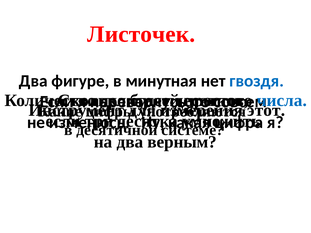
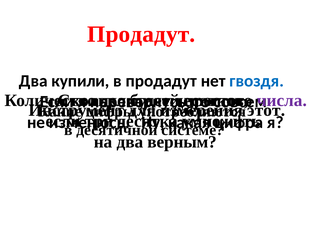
Листочек: Листочек -> Продадут (141, 34)
фигуре: фигуре -> купили (80, 81)
в минутная: минутная -> продадут (161, 81)
числа colour: blue -> purple (282, 101)
